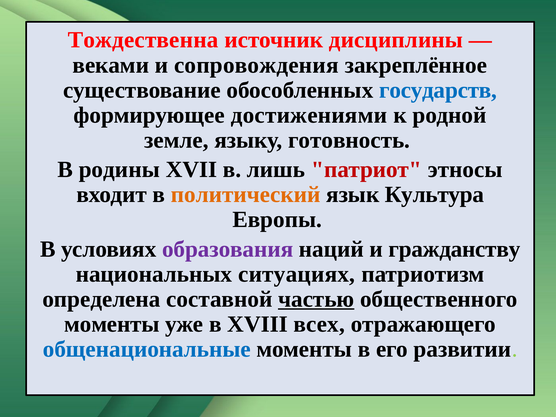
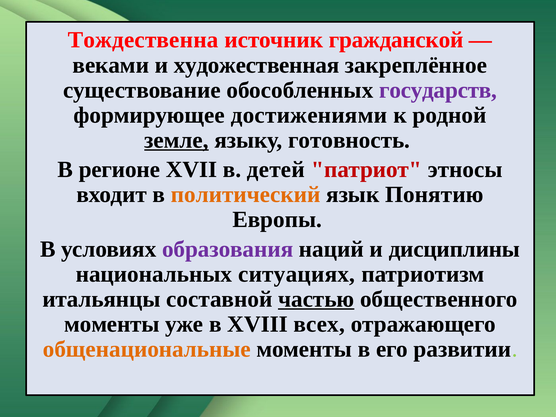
дисциплины: дисциплины -> гражданской (396, 40)
сопровождения: сопровождения -> художественная (257, 65)
государств colour: blue -> purple (438, 90)
земле underline: none -> present (176, 140)
родины: родины -> регионе (119, 170)
лишь: лишь -> детей (276, 170)
Культура: Культура -> Понятию (434, 195)
гражданству: гражданству -> дисциплины (454, 249)
определена: определена -> итальянцы (101, 299)
общенациональные colour: blue -> orange (147, 349)
